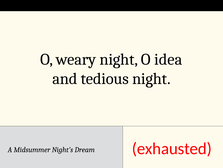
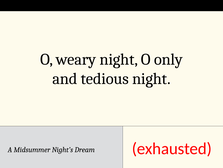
idea: idea -> only (168, 59)
